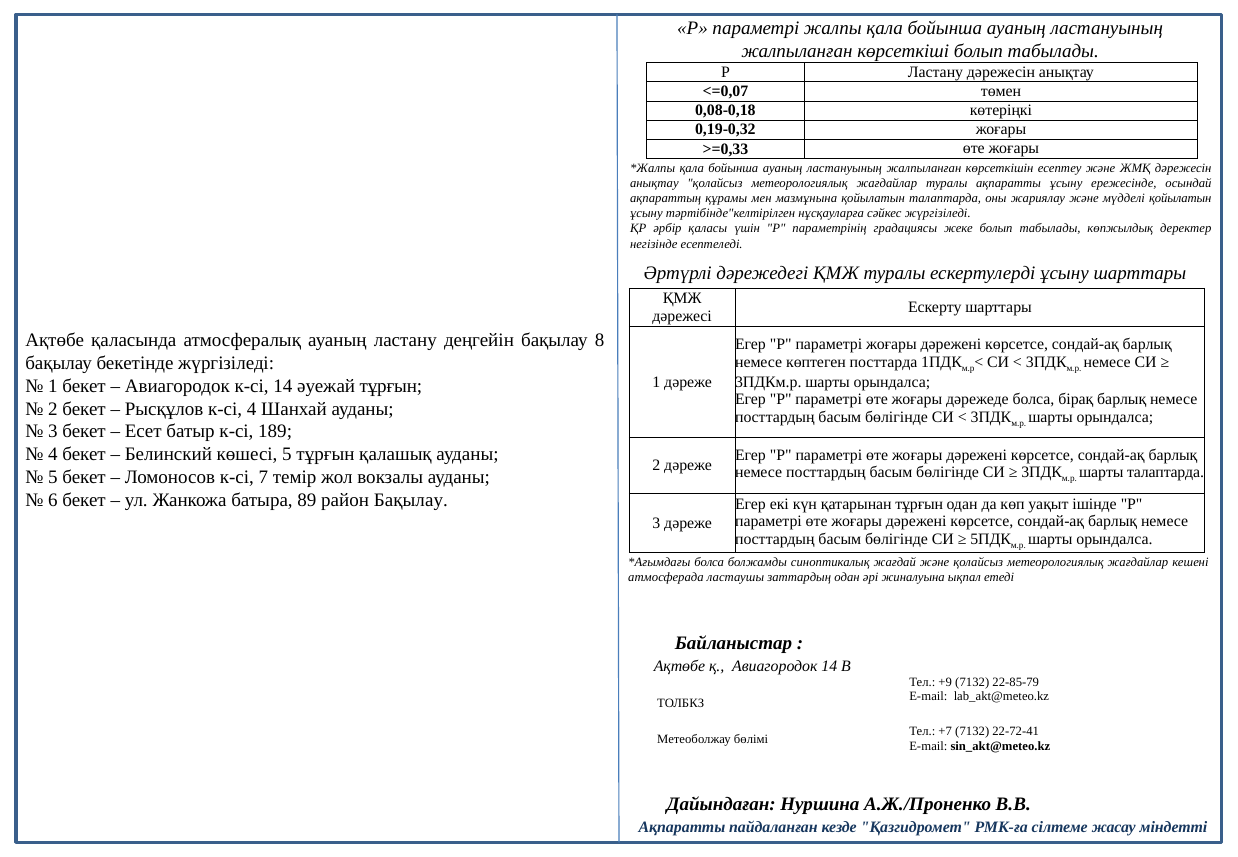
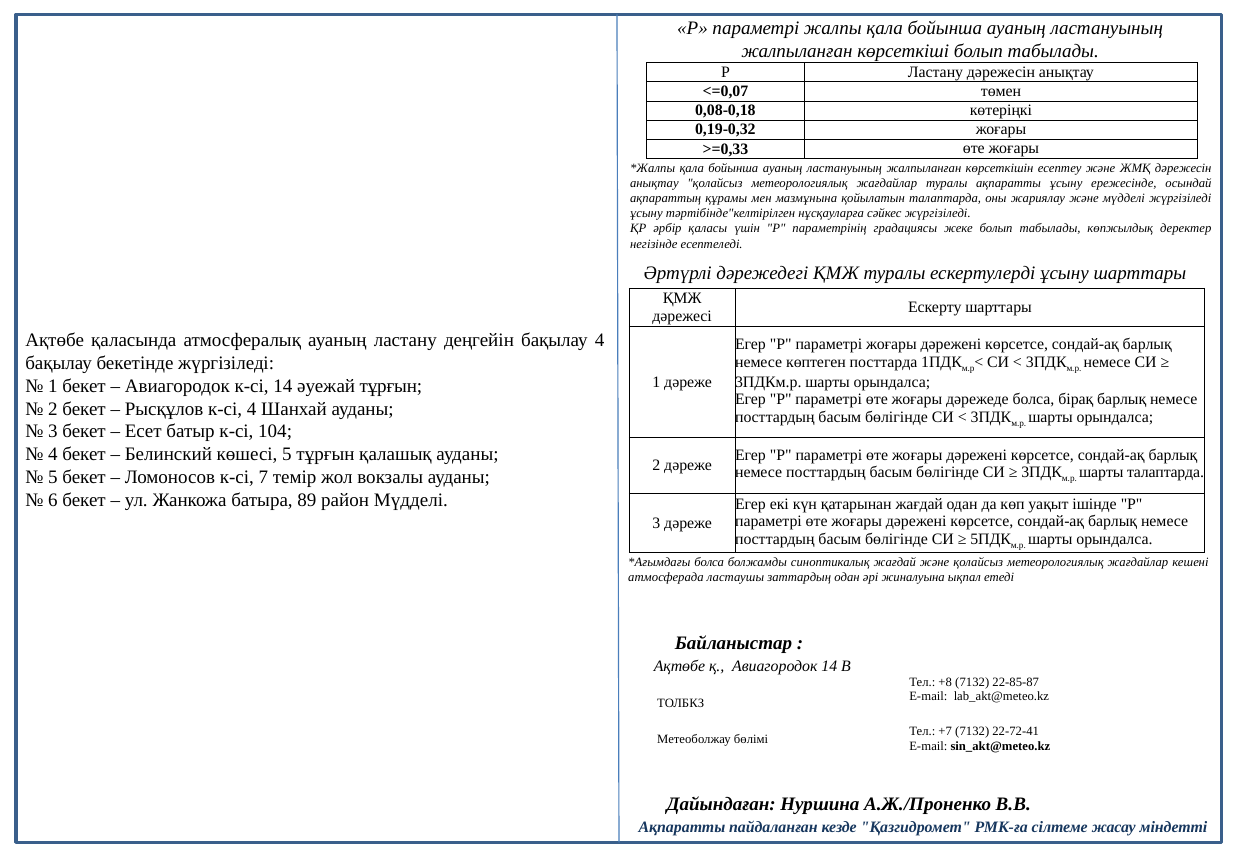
мүдделі қойылатын: қойылатын -> жүргізіледі (1180, 198)
бақылау 8: 8 -> 4 (600, 340)
189: 189 -> 104 (275, 432)
район Бақылау: Бақылау -> Мүдделі (411, 500)
қатарынан тұрғын: тұрғын -> жағдай (919, 504)
+9: +9 -> +8 (945, 682)
22-85-79: 22-85-79 -> 22-85-87 (1016, 682)
